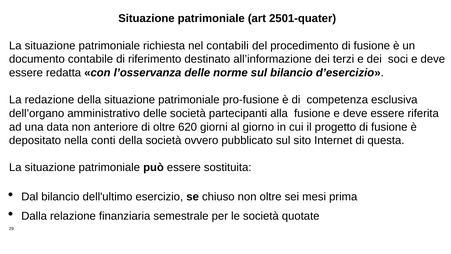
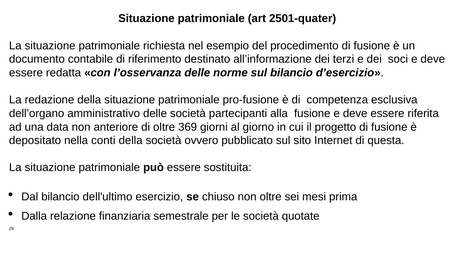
contabili: contabili -> esempio (228, 46)
620: 620 -> 369 (188, 127)
